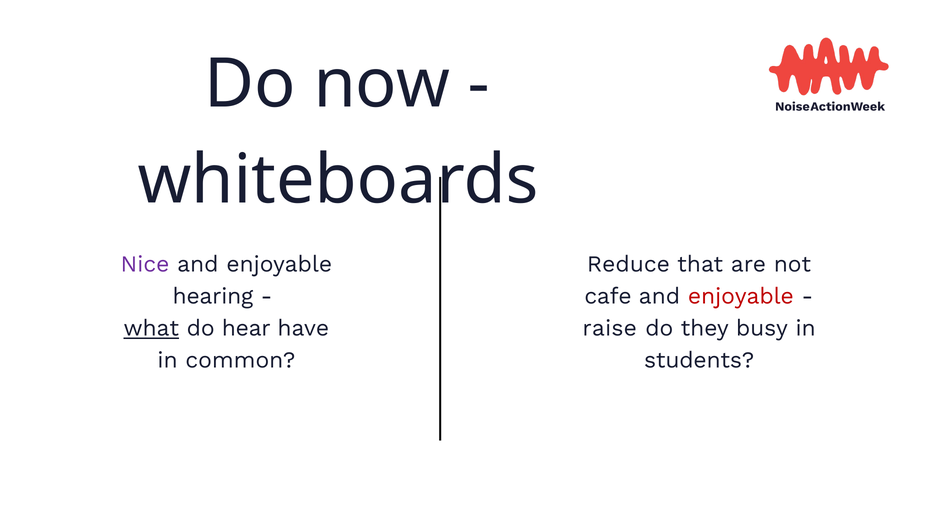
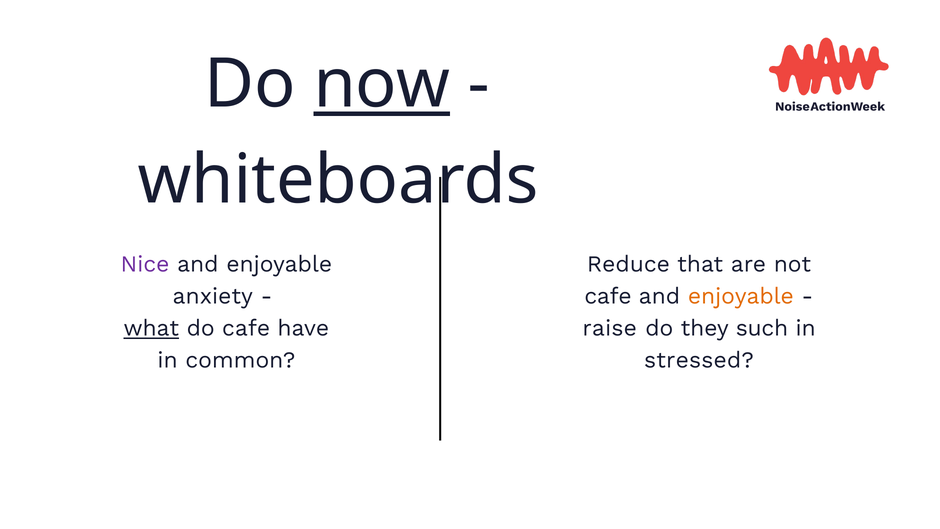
now underline: none -> present (382, 84)
hearing: hearing -> anxiety (213, 296)
enjoyable colour: red -> orange (741, 296)
do hear: hear -> cafe (246, 328)
busy: busy -> such (762, 328)
students: students -> stressed (699, 360)
